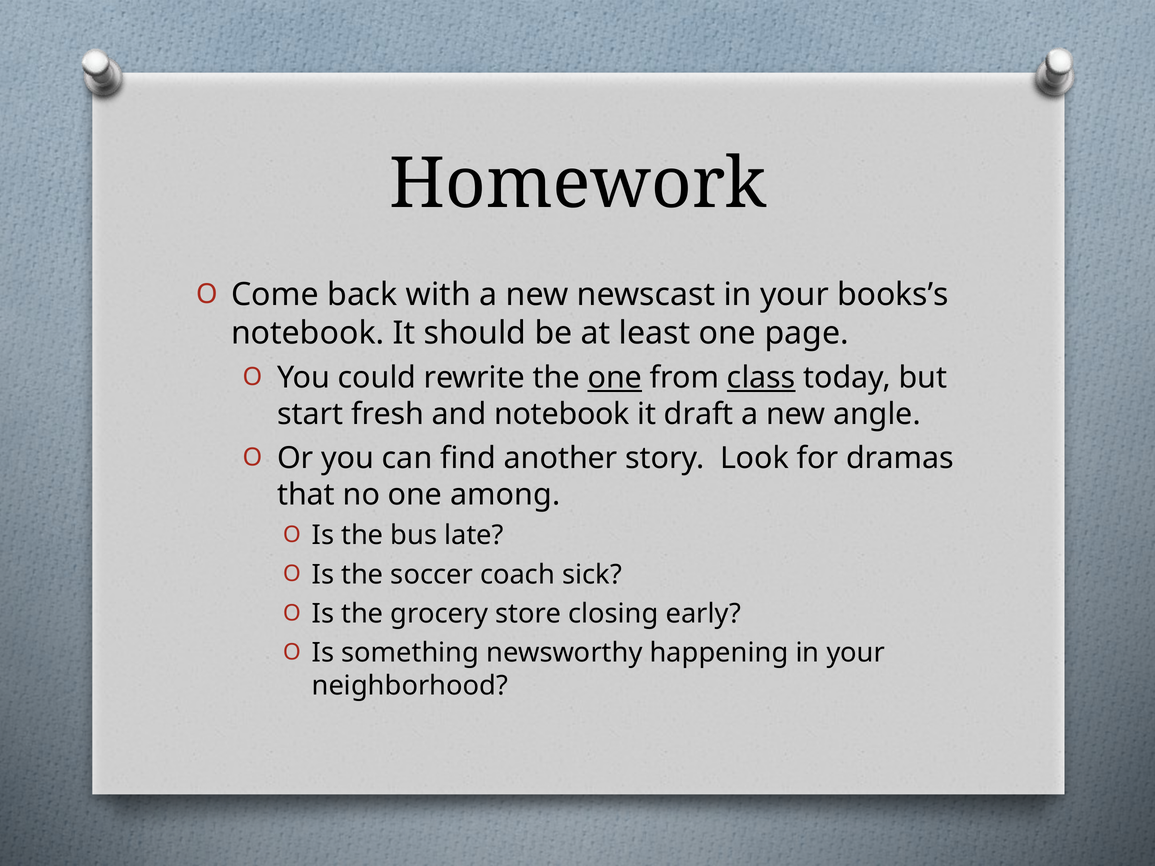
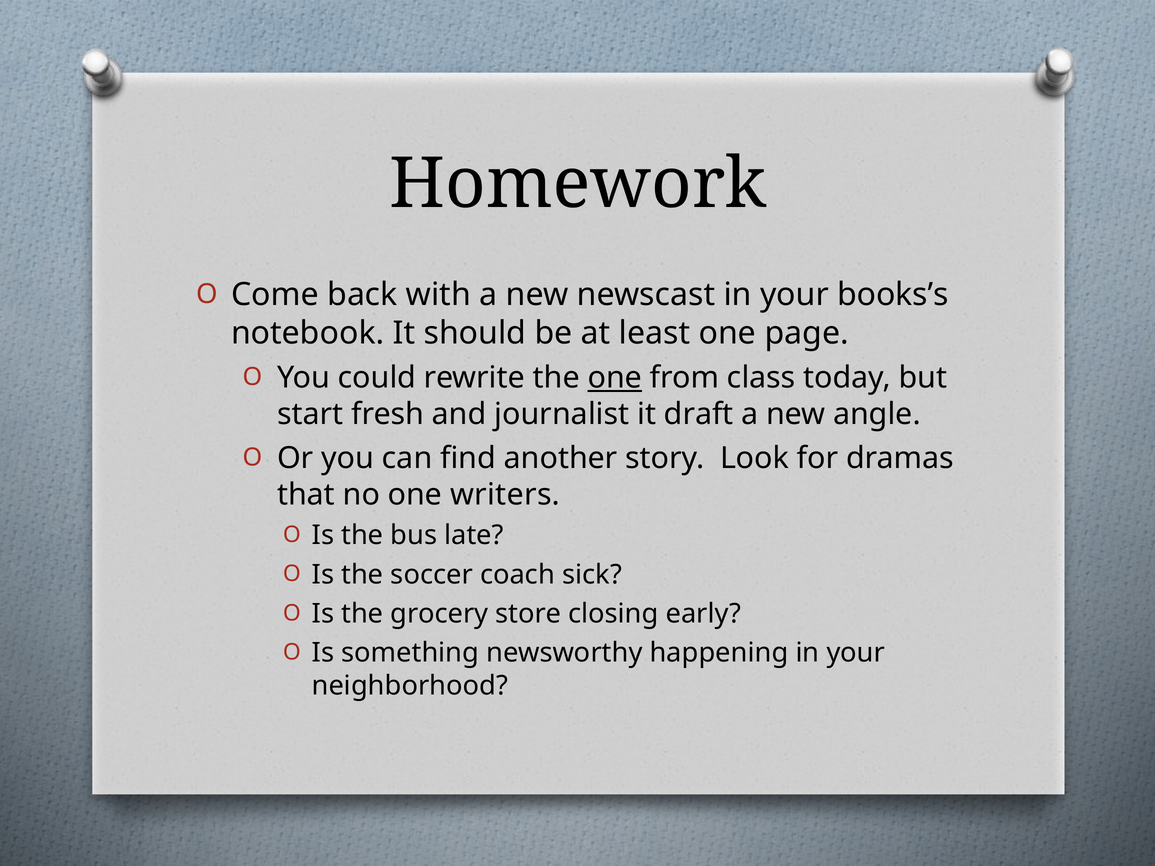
class underline: present -> none (761, 378)
and notebook: notebook -> journalist (562, 415)
among: among -> writers (505, 495)
